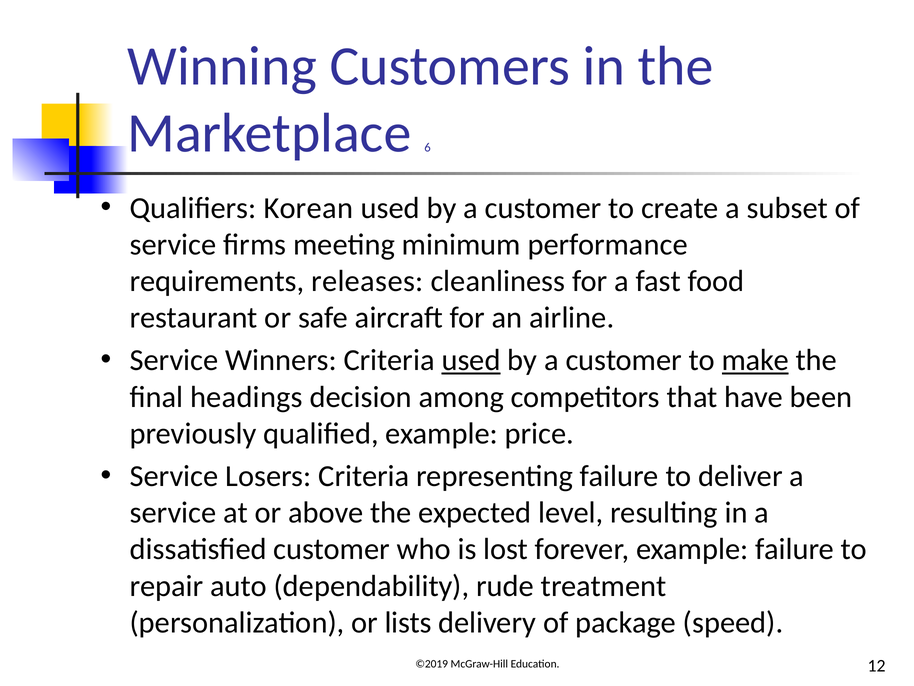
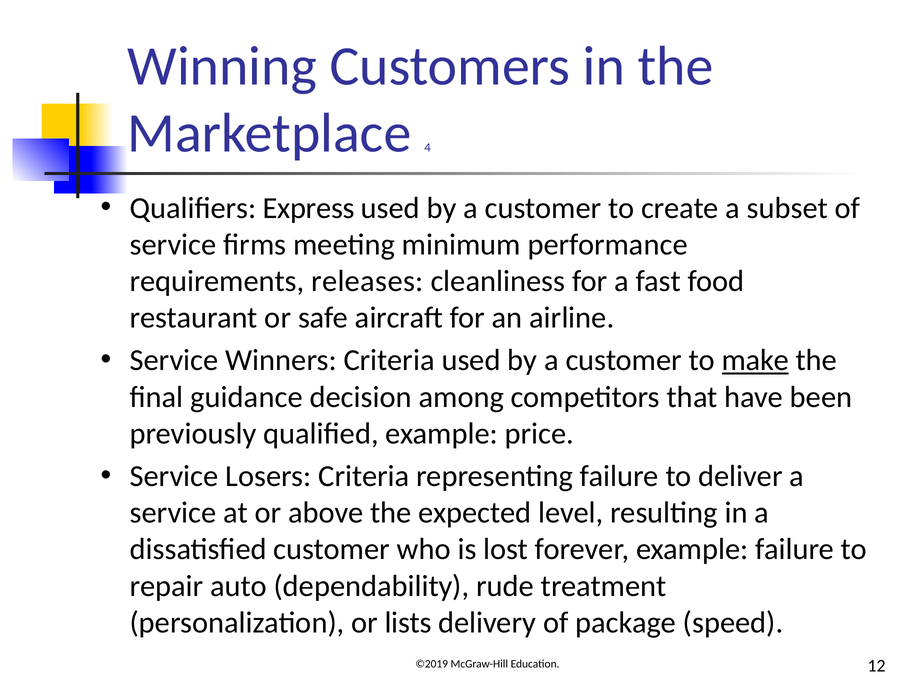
6: 6 -> 4 (428, 148)
Korean: Korean -> Express (309, 208)
used underline: present -> none (471, 360)
headings: headings -> guidance (247, 397)
